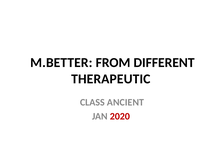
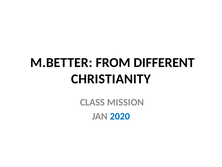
THERAPEUTIC: THERAPEUTIC -> CHRISTIANITY (111, 79)
ANCIENT: ANCIENT -> MISSION (125, 102)
2020 colour: red -> blue (120, 116)
